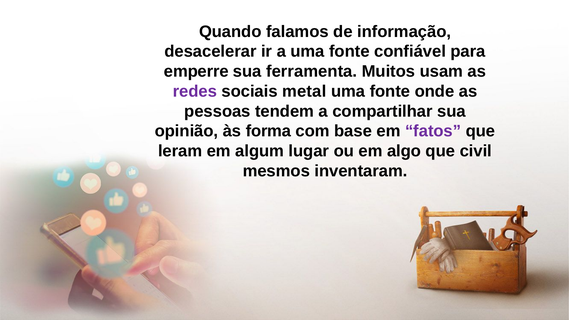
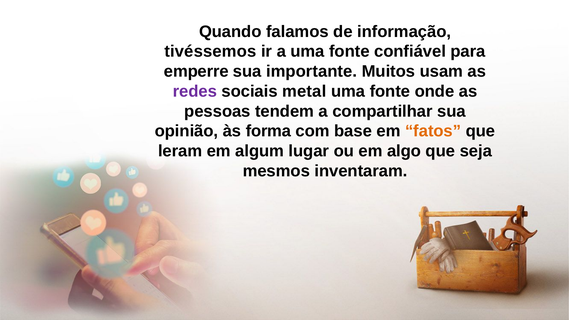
desacelerar: desacelerar -> tivéssemos (210, 51)
ferramenta: ferramenta -> importante (312, 71)
fatos colour: purple -> orange (433, 131)
civil: civil -> seja (476, 151)
